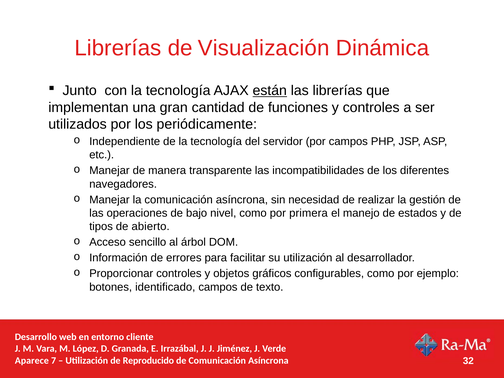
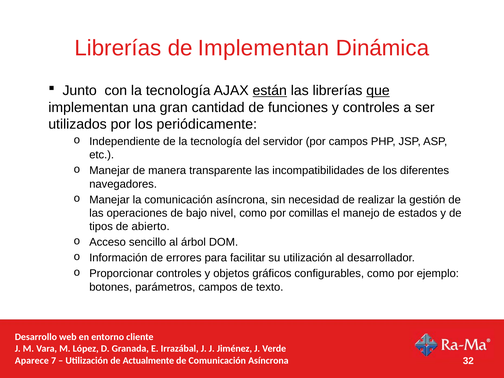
de Visualización: Visualización -> Implementan (264, 48)
que underline: none -> present (378, 91)
primera: primera -> comillas (309, 213)
identificado: identificado -> parámetros (165, 287)
Reproducido: Reproducido -> Actualmente (148, 360)
